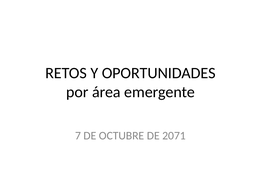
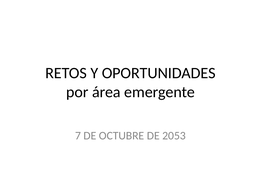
2071: 2071 -> 2053 (174, 136)
